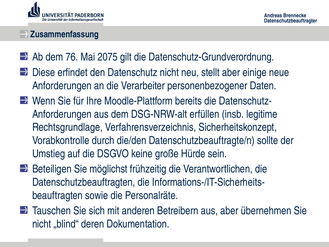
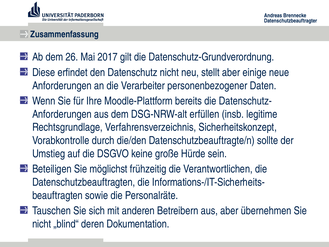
76: 76 -> 26 (72, 57)
2075: 2075 -> 2017 (108, 57)
